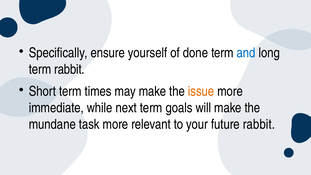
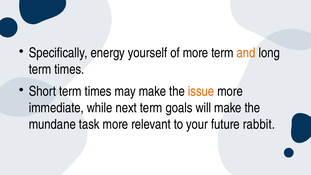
ensure: ensure -> energy (108, 53)
of done: done -> more (195, 53)
and colour: blue -> orange (246, 53)
rabbit: rabbit -> times (69, 69)
